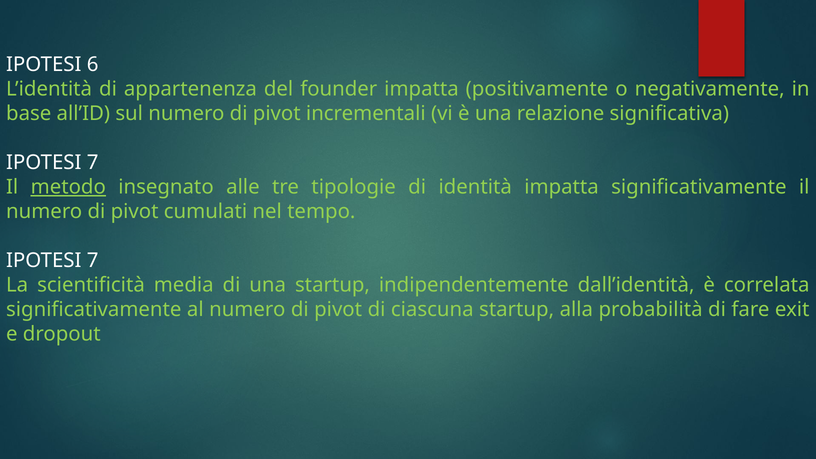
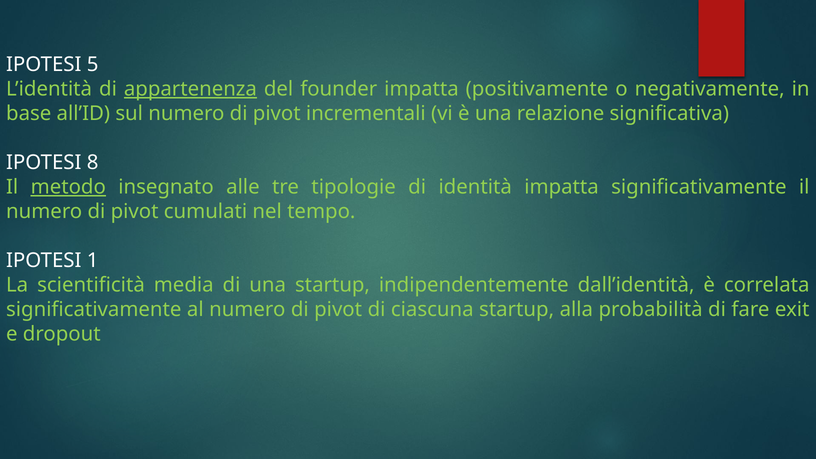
6: 6 -> 5 (93, 65)
appartenenza underline: none -> present (190, 89)
7: 7 -> 8 (93, 162)
7: 7 -> 1 (93, 260)
